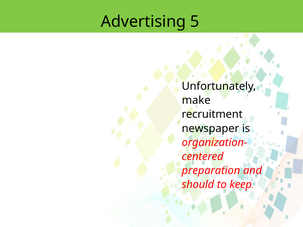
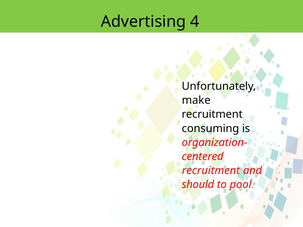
5: 5 -> 4 (195, 22)
newspaper: newspaper -> consuming (210, 129)
preparation: preparation -> recruitment (211, 171)
keep: keep -> pool (241, 185)
